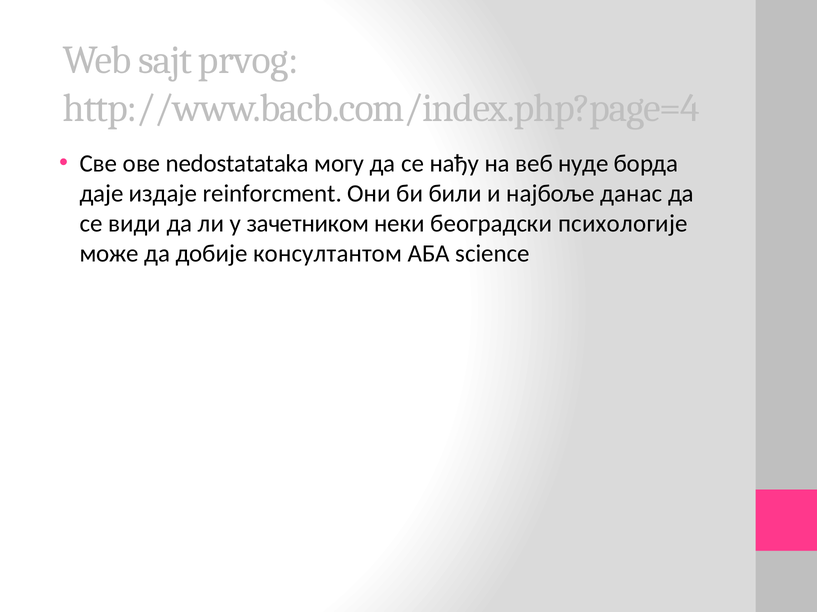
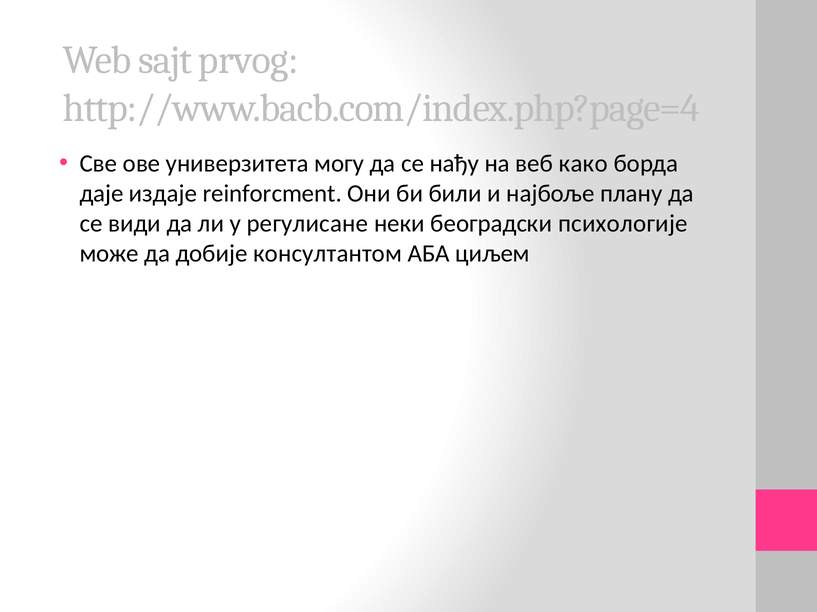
nedostatataka: nedostatataka -> универзитета (237, 164)
нуде: нуде -> како (583, 164)
данас: данас -> плану (631, 194)
зачетником: зачетником -> регулисане (307, 224)
science: science -> циљем (493, 254)
